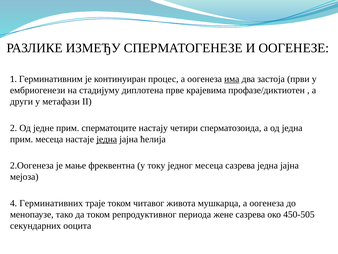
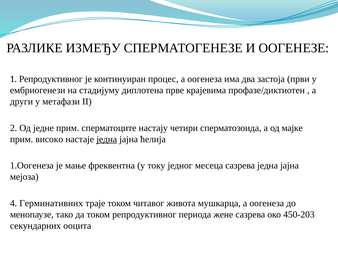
1 Герминативним: Герминативним -> Репродуктивног (51, 79)
има underline: present -> none (232, 79)
од једна: једна -> мајке (292, 128)
прим месеца: месеца -> високо (49, 139)
2.Оогенеза: 2.Оогенеза -> 1.Оогенеза (32, 165)
450-505: 450-505 -> 450-203 (299, 214)
